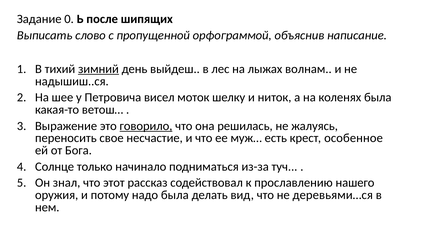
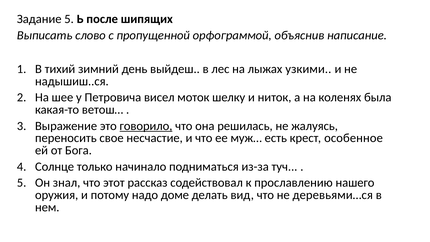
Задание 0: 0 -> 5 (69, 19)
зимний underline: present -> none (98, 69)
волнам: волнам -> узкими (308, 69)
надо была: была -> доме (175, 195)
